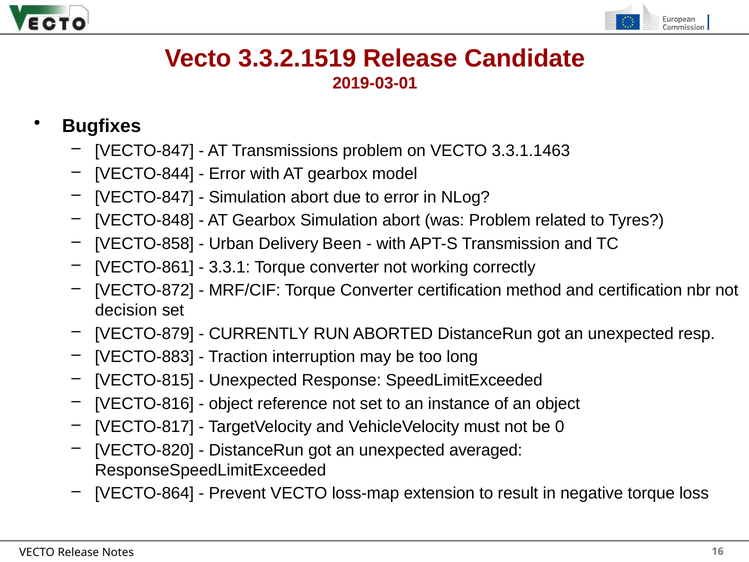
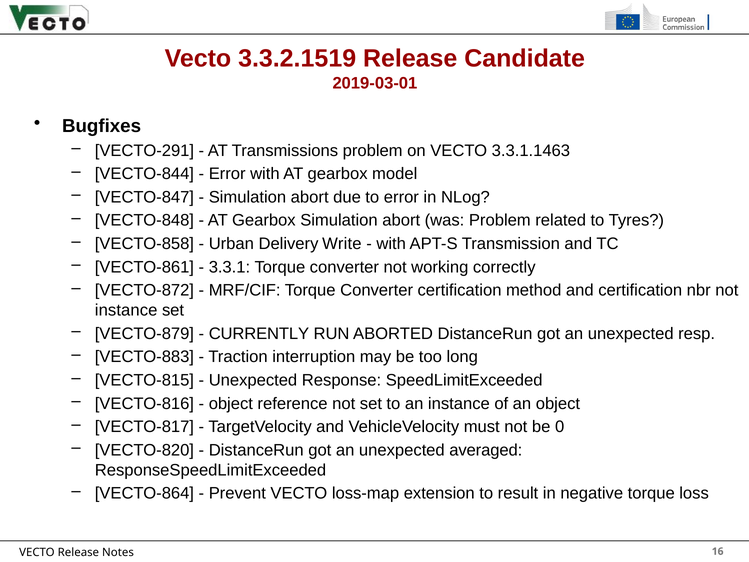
VECTO-847: VECTO-847 -> VECTO-291 (144, 151)
Been: Been -> Write (342, 244)
decision: decision -> instance (126, 310)
